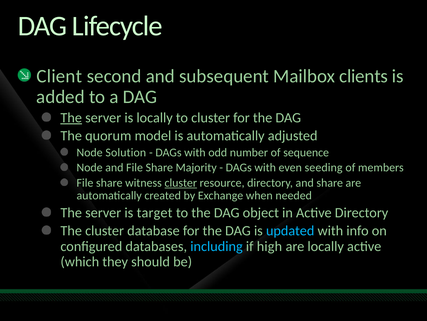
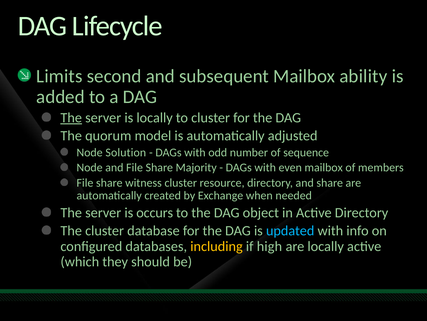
Client: Client -> Limits (59, 76)
clients: clients -> ability (363, 76)
even seeding: seeding -> mailbox (324, 167)
cluster underline: present -> none (181, 182)
target: target -> occurs (155, 212)
including colour: light blue -> yellow (217, 246)
